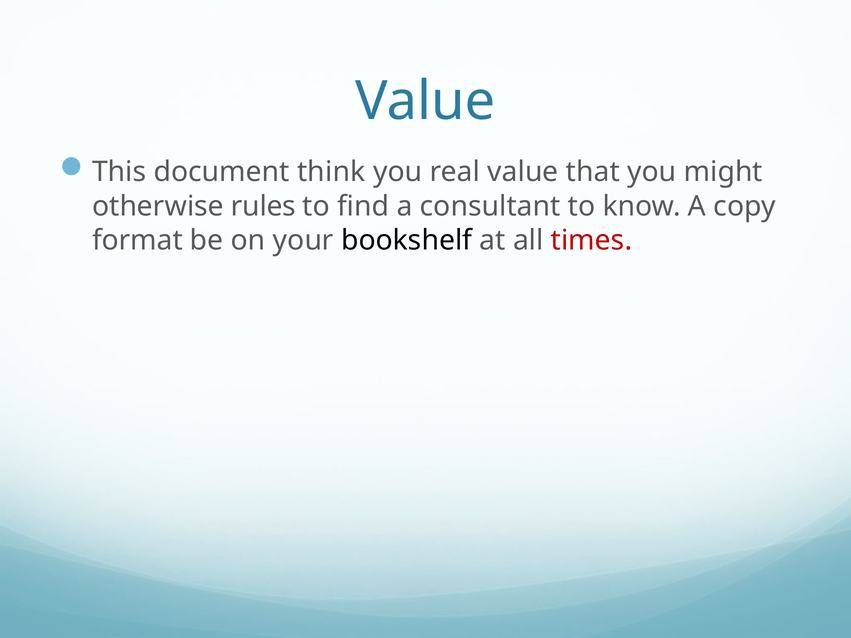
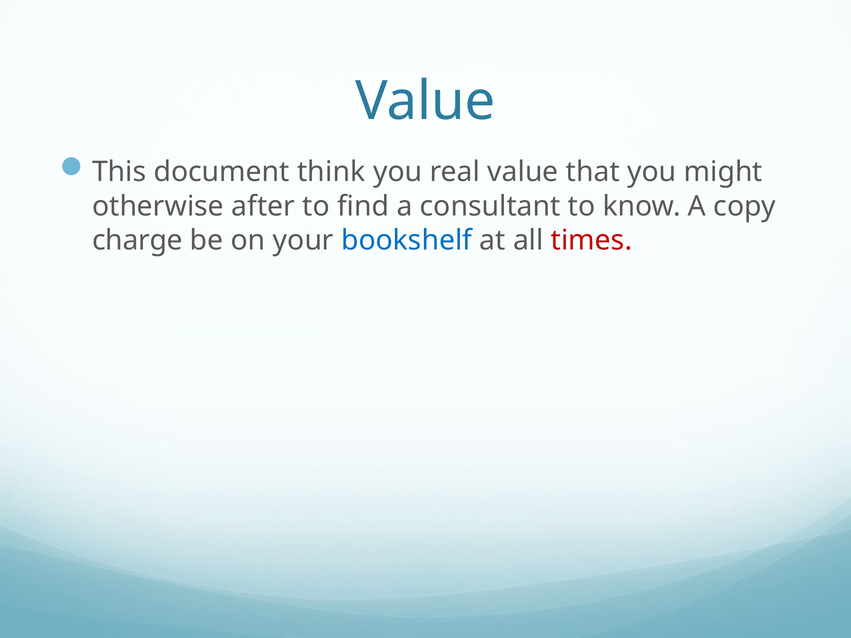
rules: rules -> after (263, 206)
format: format -> charge (138, 240)
bookshelf colour: black -> blue (407, 240)
